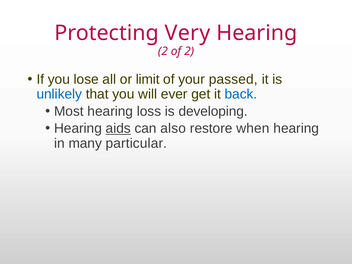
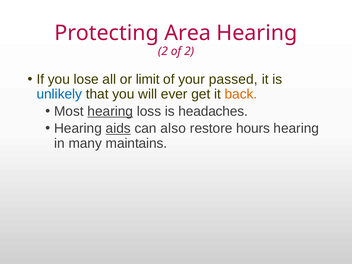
Very: Very -> Area (188, 33)
back colour: blue -> orange (241, 94)
hearing underline: none -> present (110, 111)
developing: developing -> headaches (213, 111)
when: when -> hours (253, 128)
particular: particular -> maintains (136, 143)
